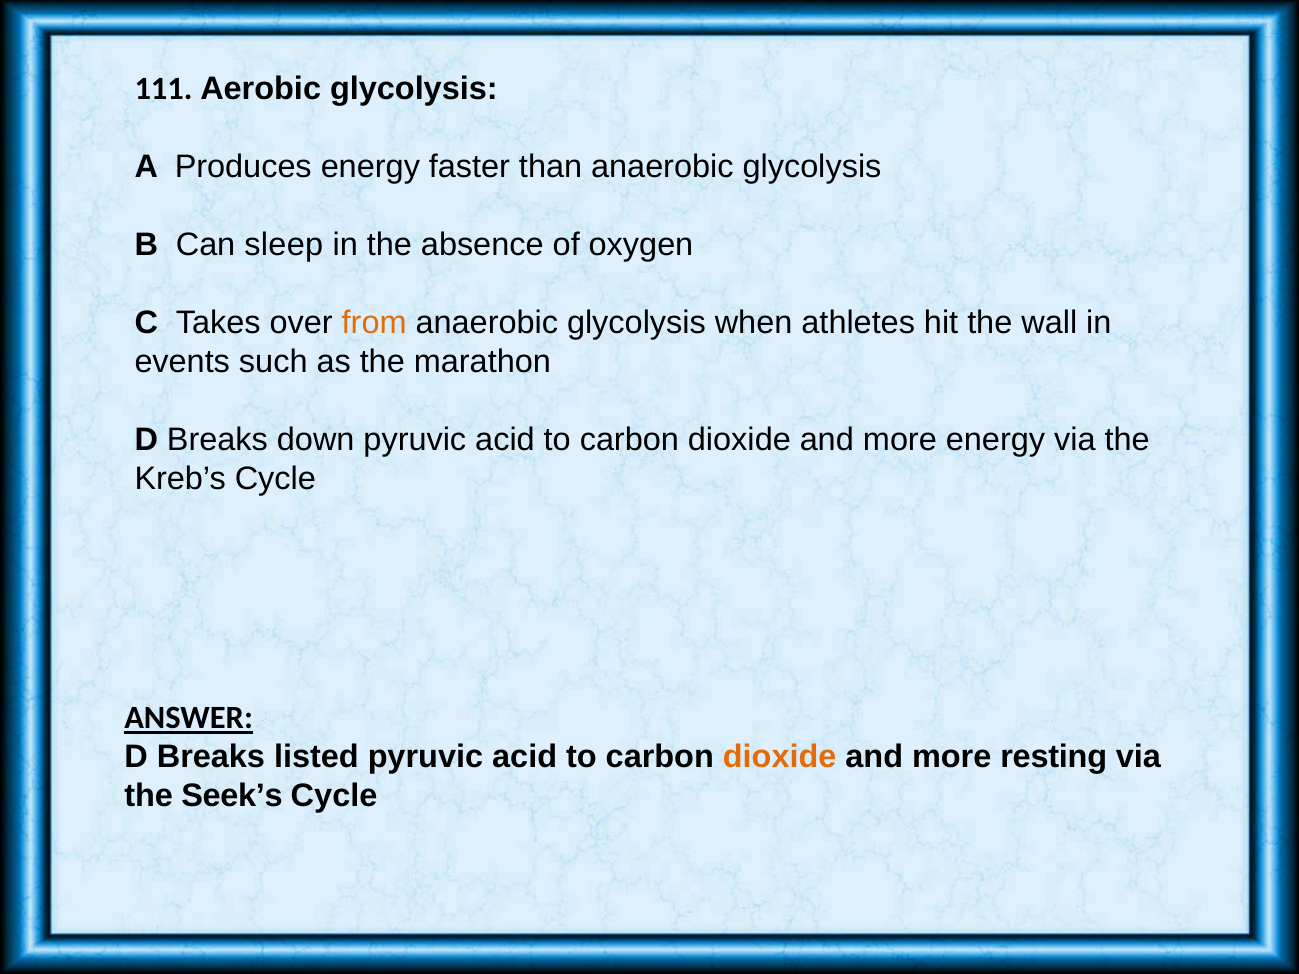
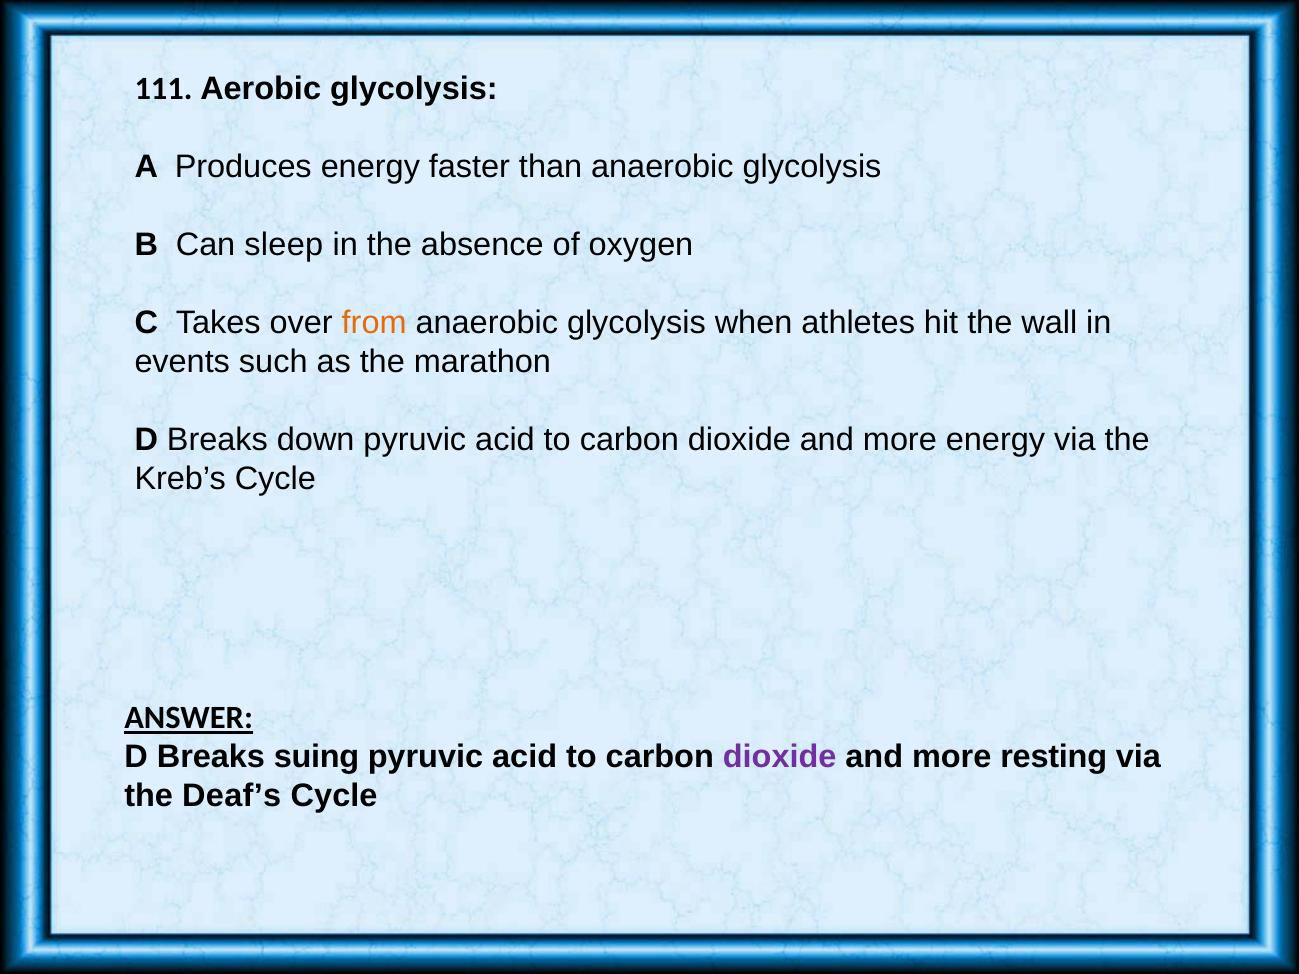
listed: listed -> suing (317, 757)
dioxide colour: orange -> purple (780, 757)
Seek’s: Seek’s -> Deaf’s (232, 796)
